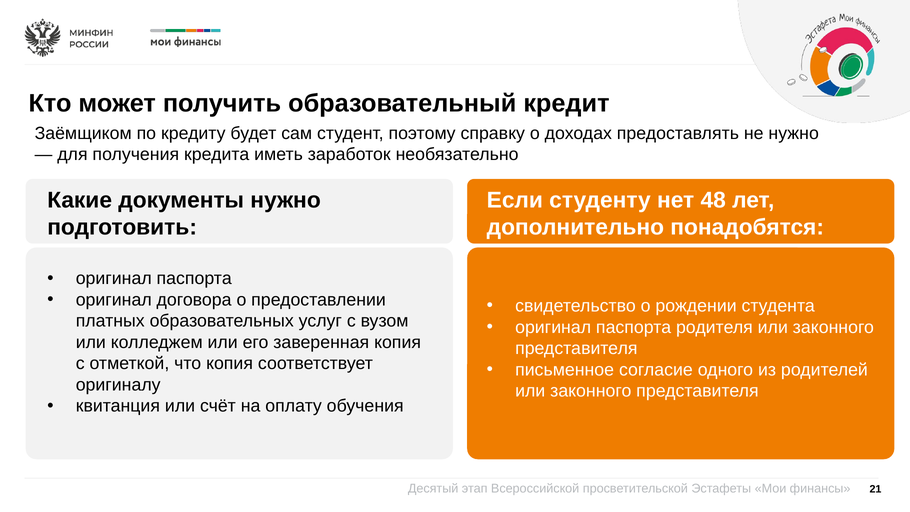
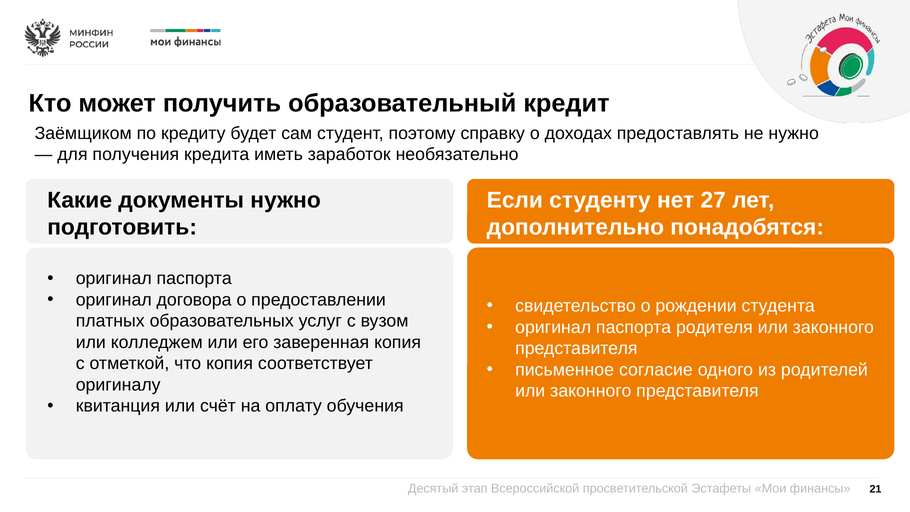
48: 48 -> 27 (713, 200)
